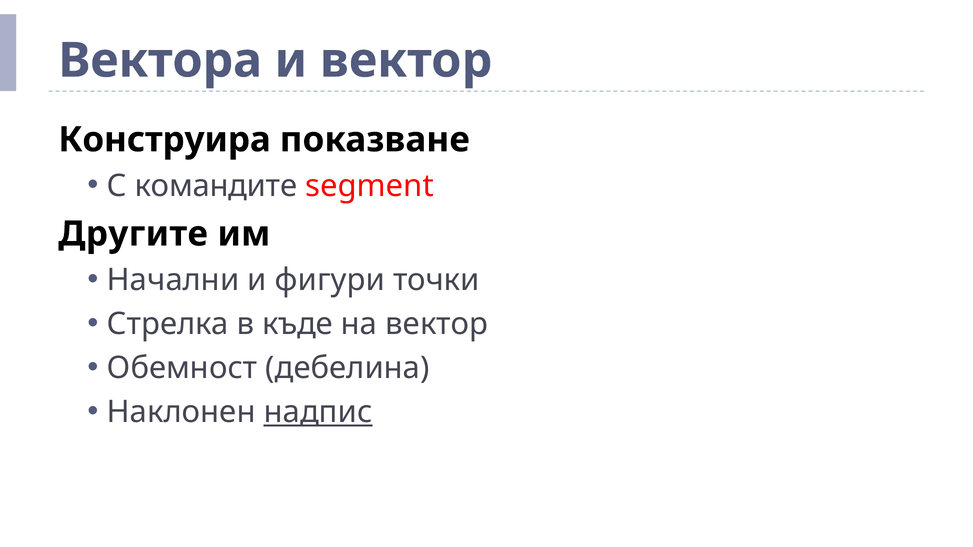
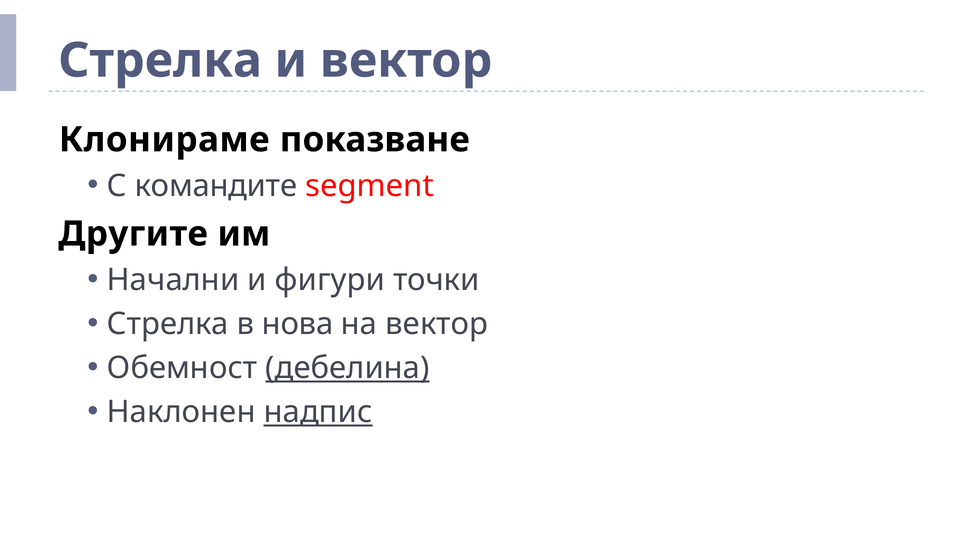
Вектора: Вектора -> Стрелка (160, 61)
Конструира: Конструира -> Клонираме (164, 140)
къде: къде -> нова (298, 324)
дебелина underline: none -> present (347, 368)
